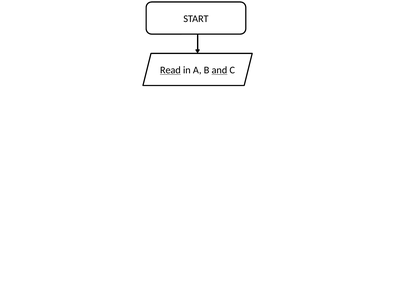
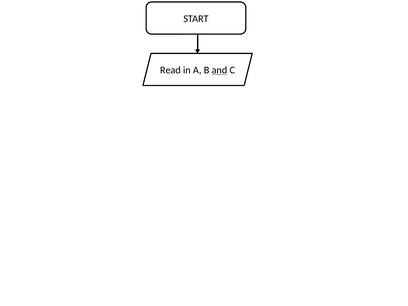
Read underline: present -> none (170, 70)
